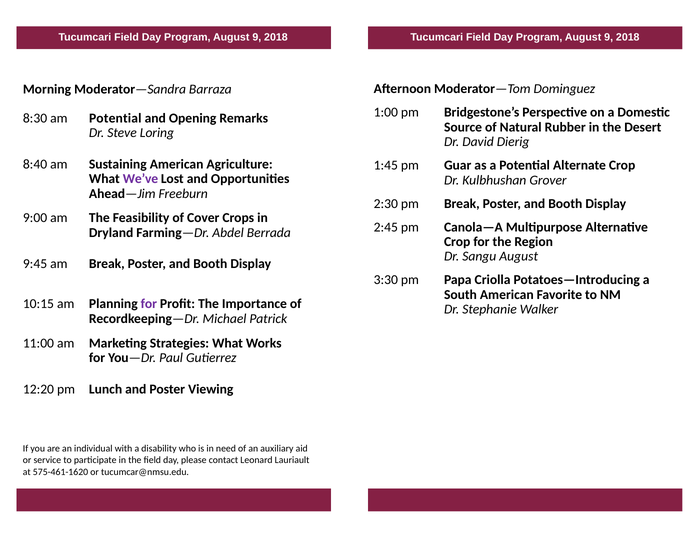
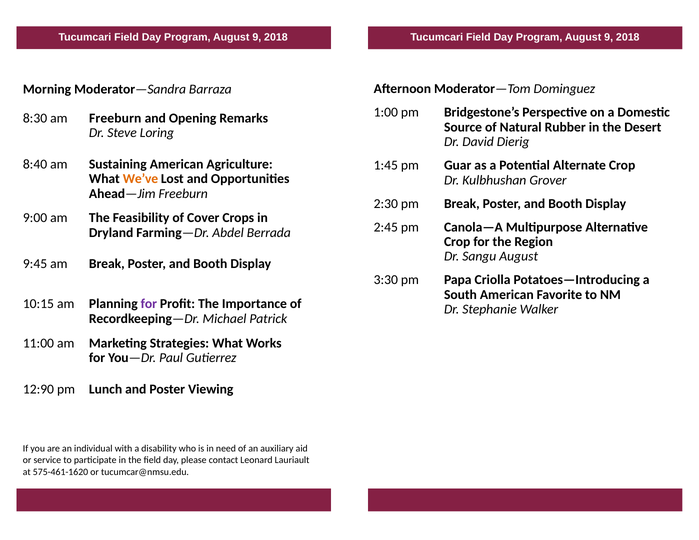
am Potential: Potential -> Freeburn (115, 118)
We’ve colour: purple -> orange (140, 179)
12:20: 12:20 -> 12:90 (38, 389)
